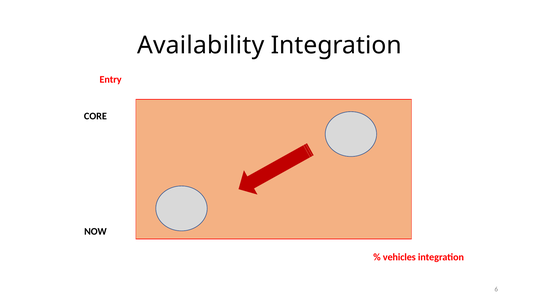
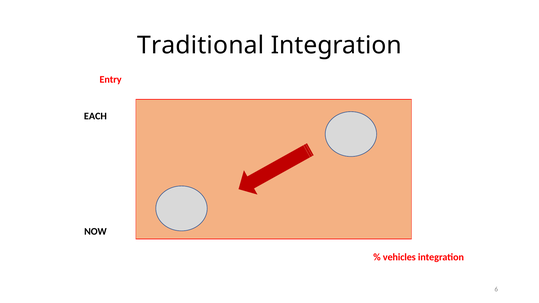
Availability: Availability -> Traditional (201, 45)
CORE: CORE -> EACH (95, 116)
